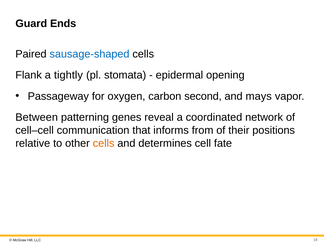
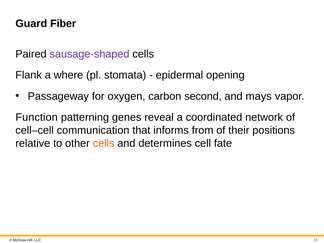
Ends: Ends -> Fiber (63, 24)
sausage-shaped colour: blue -> purple (90, 54)
tightly: tightly -> where (68, 75)
Between: Between -> Function (37, 117)
